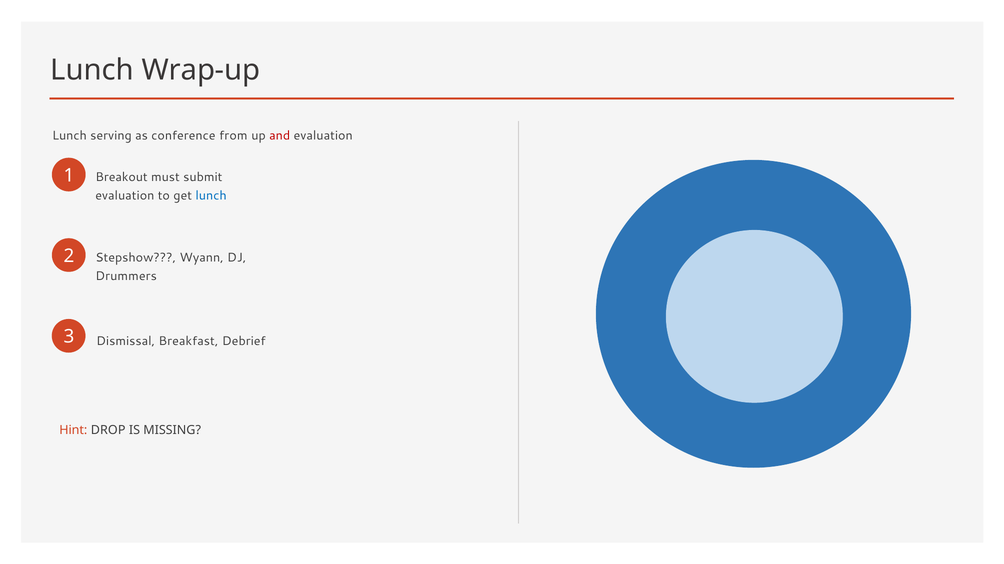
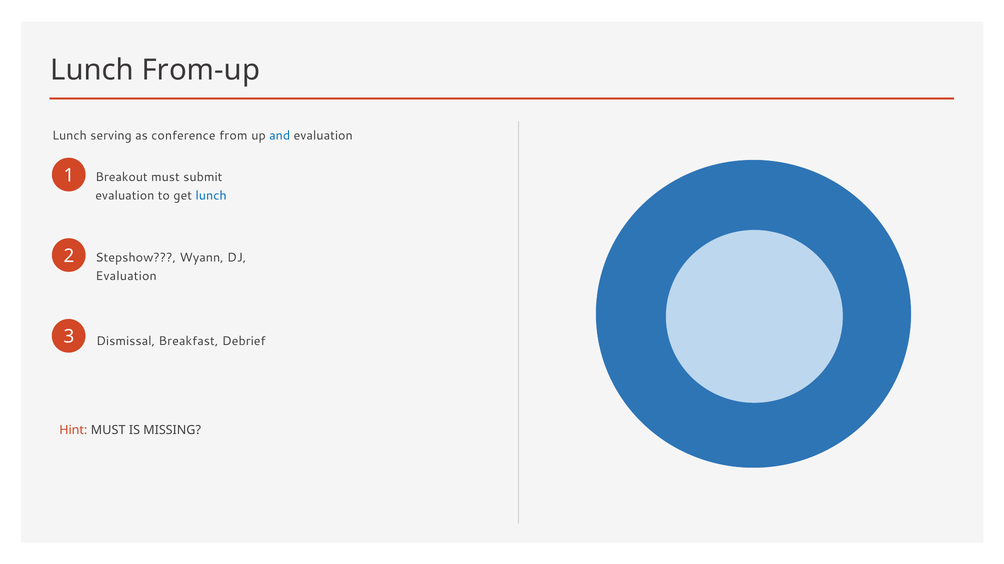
Wrap-up: Wrap-up -> From-up (201, 70)
and colour: red -> blue (280, 136)
Drummers: Drummers -> Evaluation (126, 277)
Hint DROP: DROP -> MUST (108, 430)
